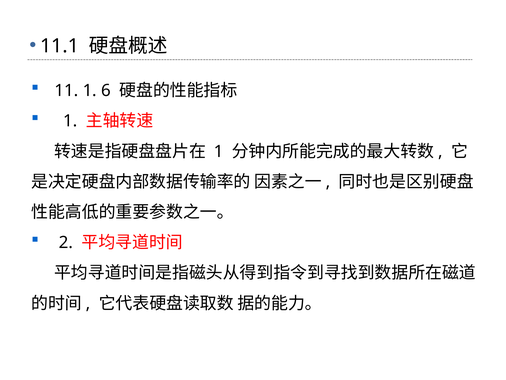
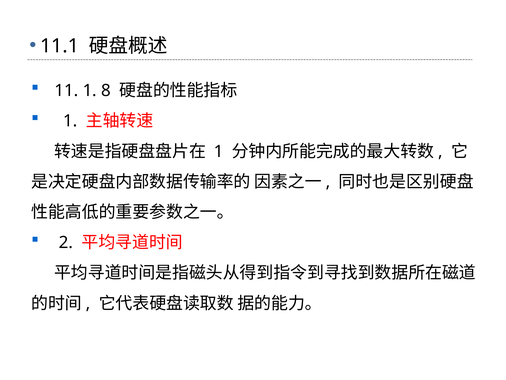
6: 6 -> 8 (106, 91)
